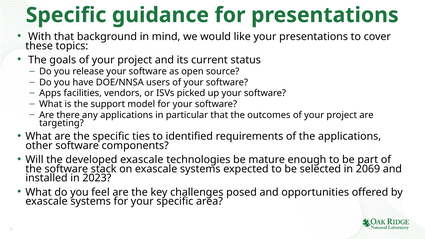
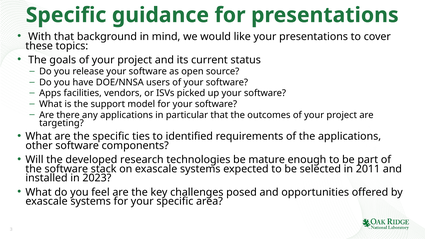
developed exascale: exascale -> research (142, 160)
2069: 2069 -> 2011 (368, 169)
